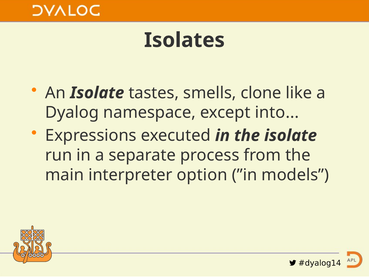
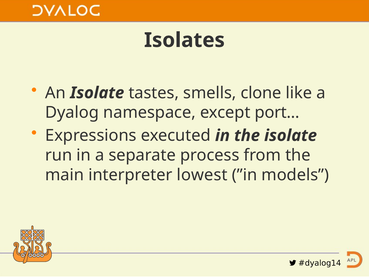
into: into -> port (277, 112)
option: option -> lowest (202, 175)
